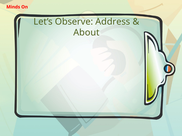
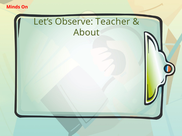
Address: Address -> Teacher (113, 22)
